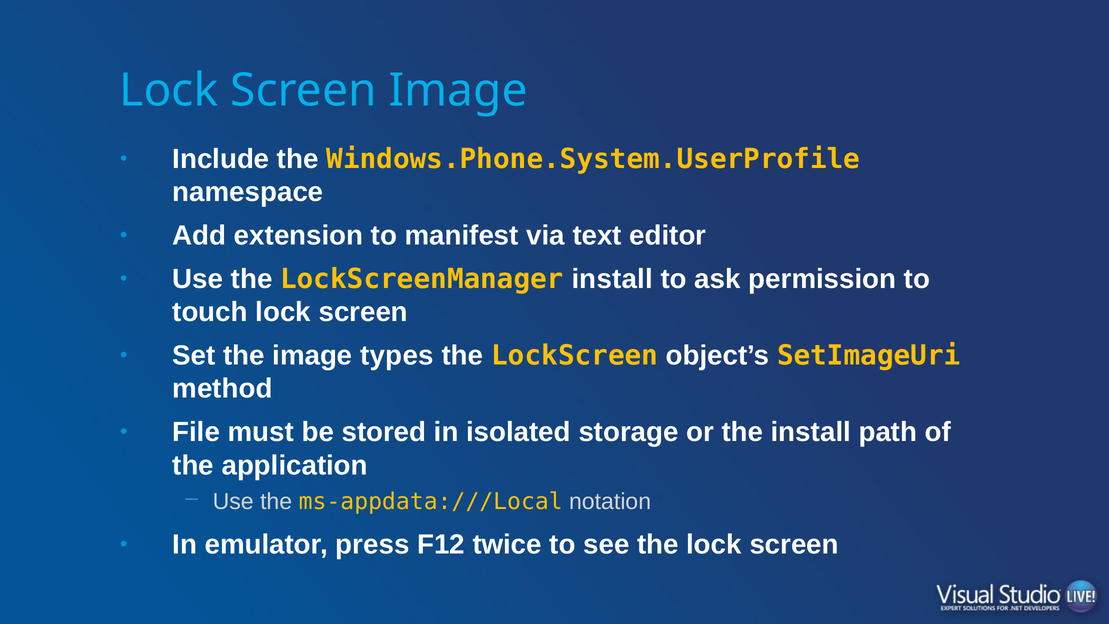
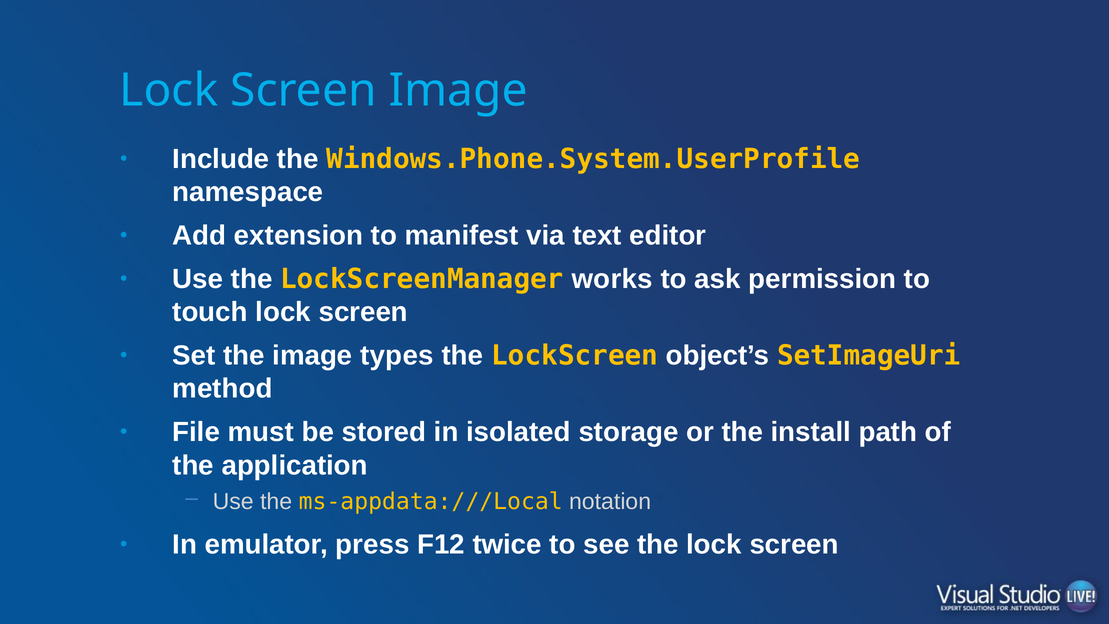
LockScreenManager install: install -> works (612, 279)
